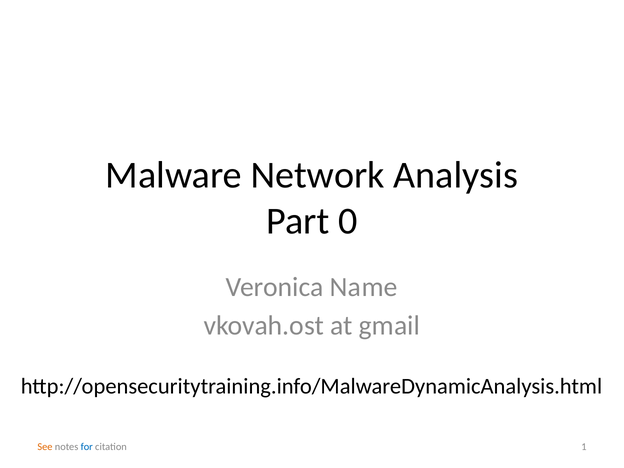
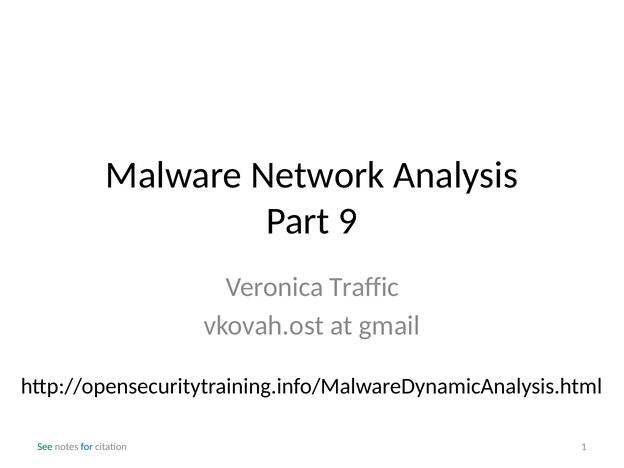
0: 0 -> 9 (348, 221)
Name: Name -> Traffic (364, 287)
See colour: orange -> green (45, 447)
